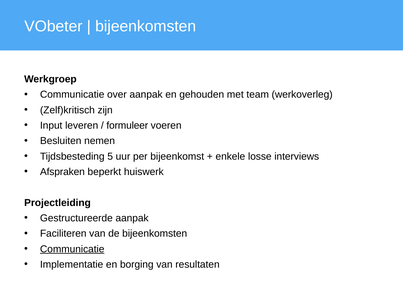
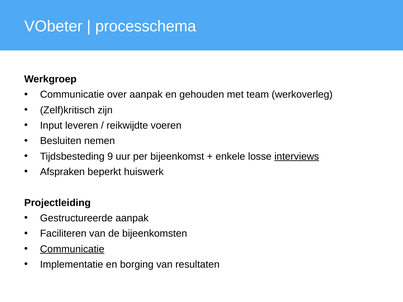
bijeenkomsten: bijeenkomsten -> processchema (146, 26)
formuleer: formuleer -> reikwijdte (127, 126)
5: 5 -> 9 (110, 157)
interviews underline: none -> present (297, 157)
